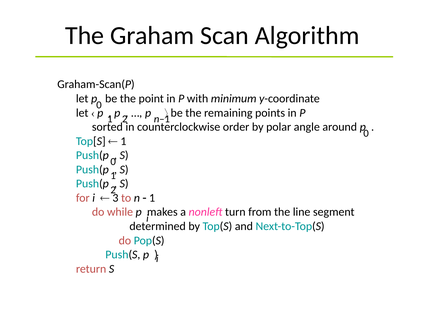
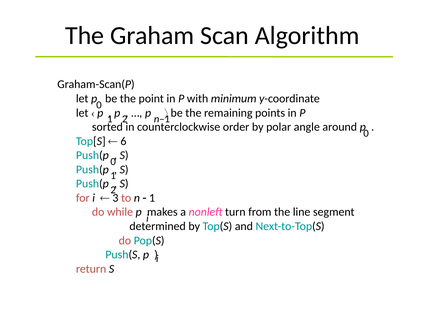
1: 1 -> 6 (123, 141)
